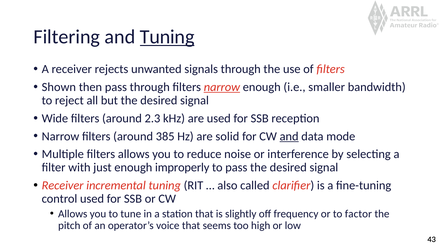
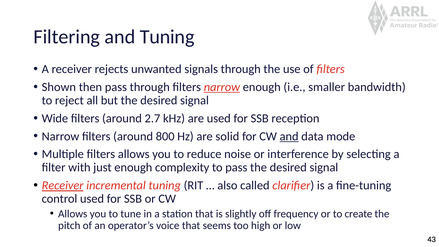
Tuning underline: present -> none (167, 37)
2.3: 2.3 -> 2.7 (152, 118)
385: 385 -> 800 (165, 136)
improperly: improperly -> complexity (182, 168)
Receiver underline: none -> present (63, 185)
factor: factor -> create (358, 214)
